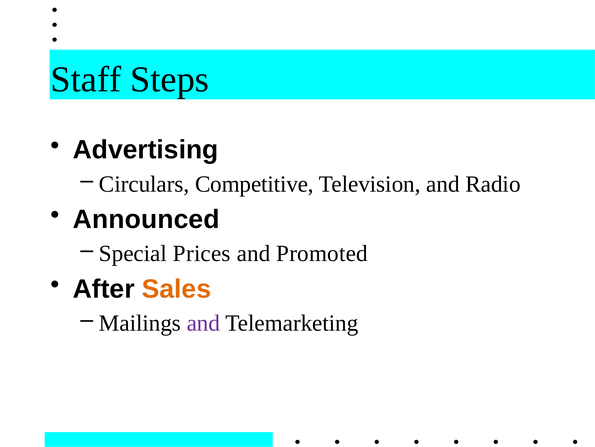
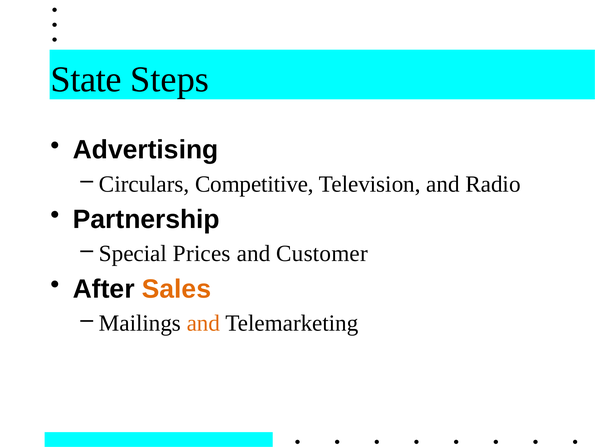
Staff: Staff -> State (86, 79)
Announced: Announced -> Partnership (146, 219)
Promoted: Promoted -> Customer (322, 253)
and colour: purple -> orange (203, 323)
